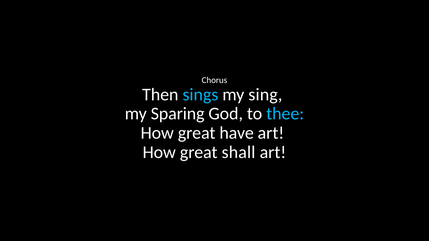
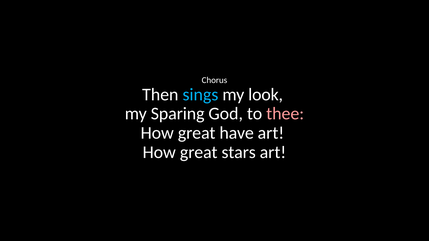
sing: sing -> look (266, 95)
thee colour: light blue -> pink (285, 114)
shall: shall -> stars (239, 153)
